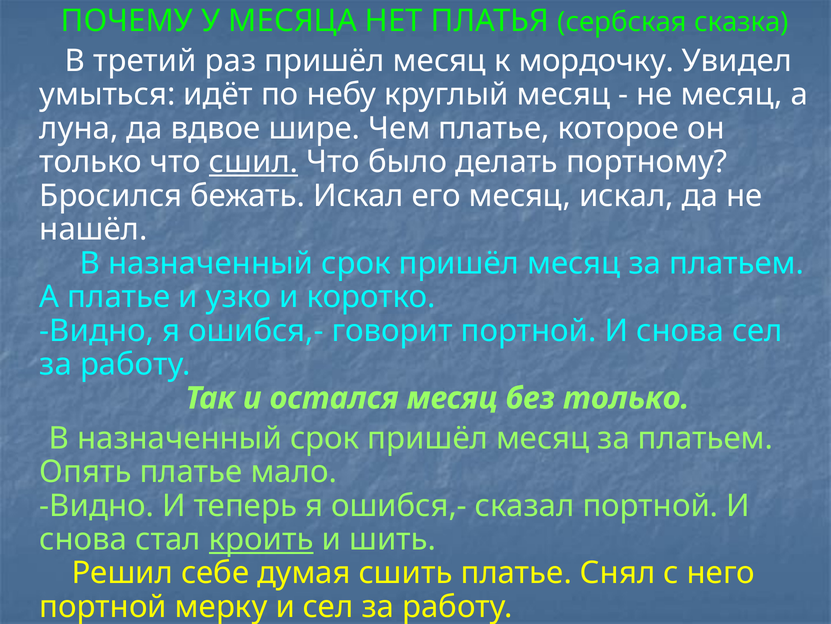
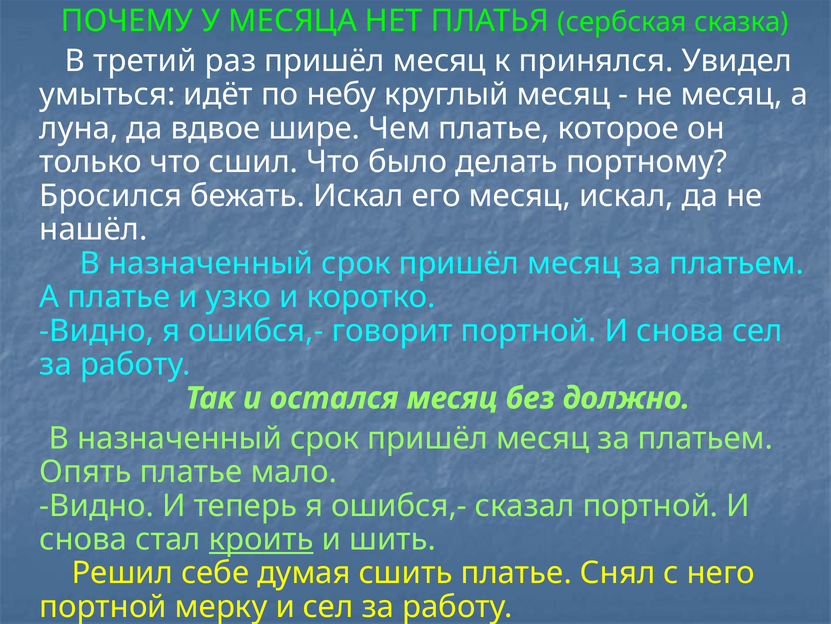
мордочку: мордочку -> принялся (596, 61)
сшил underline: present -> none (254, 162)
без только: только -> должно (626, 398)
